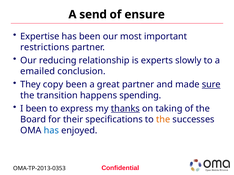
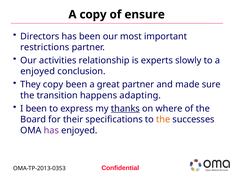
A send: send -> copy (93, 15)
Expertise: Expertise -> Directors (40, 36)
reducing: reducing -> activities (58, 61)
emailed: emailed -> enjoyed (38, 72)
sure underline: present -> none (211, 85)
spending: spending -> adapting (140, 96)
taking: taking -> where (169, 109)
has colour: blue -> purple (51, 131)
